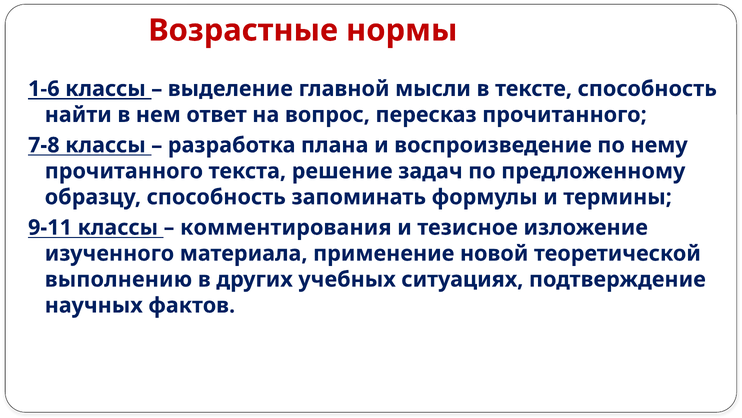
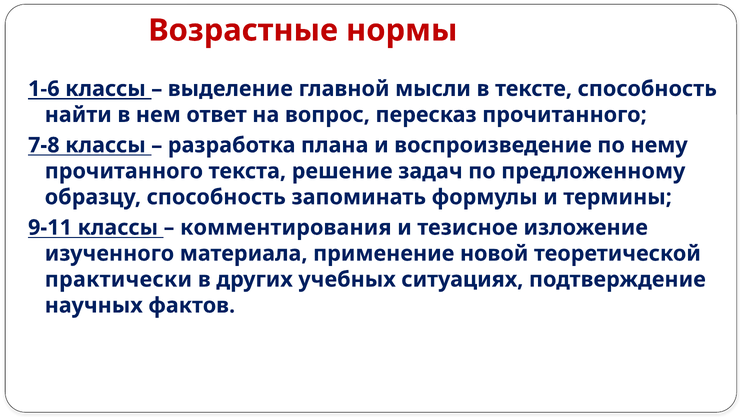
выполнению: выполнению -> практически (118, 279)
